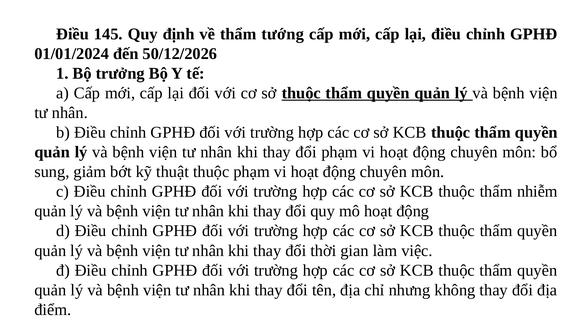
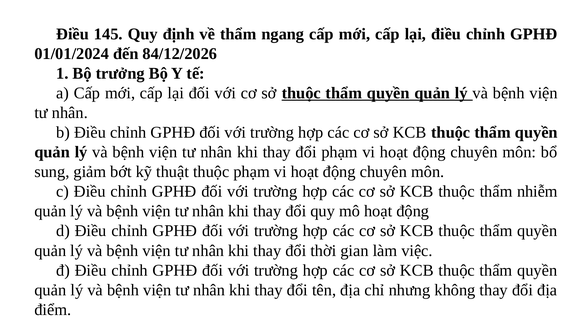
tướng: tướng -> ngang (283, 34)
50/12/2026: 50/12/2026 -> 84/12/2026 (180, 54)
